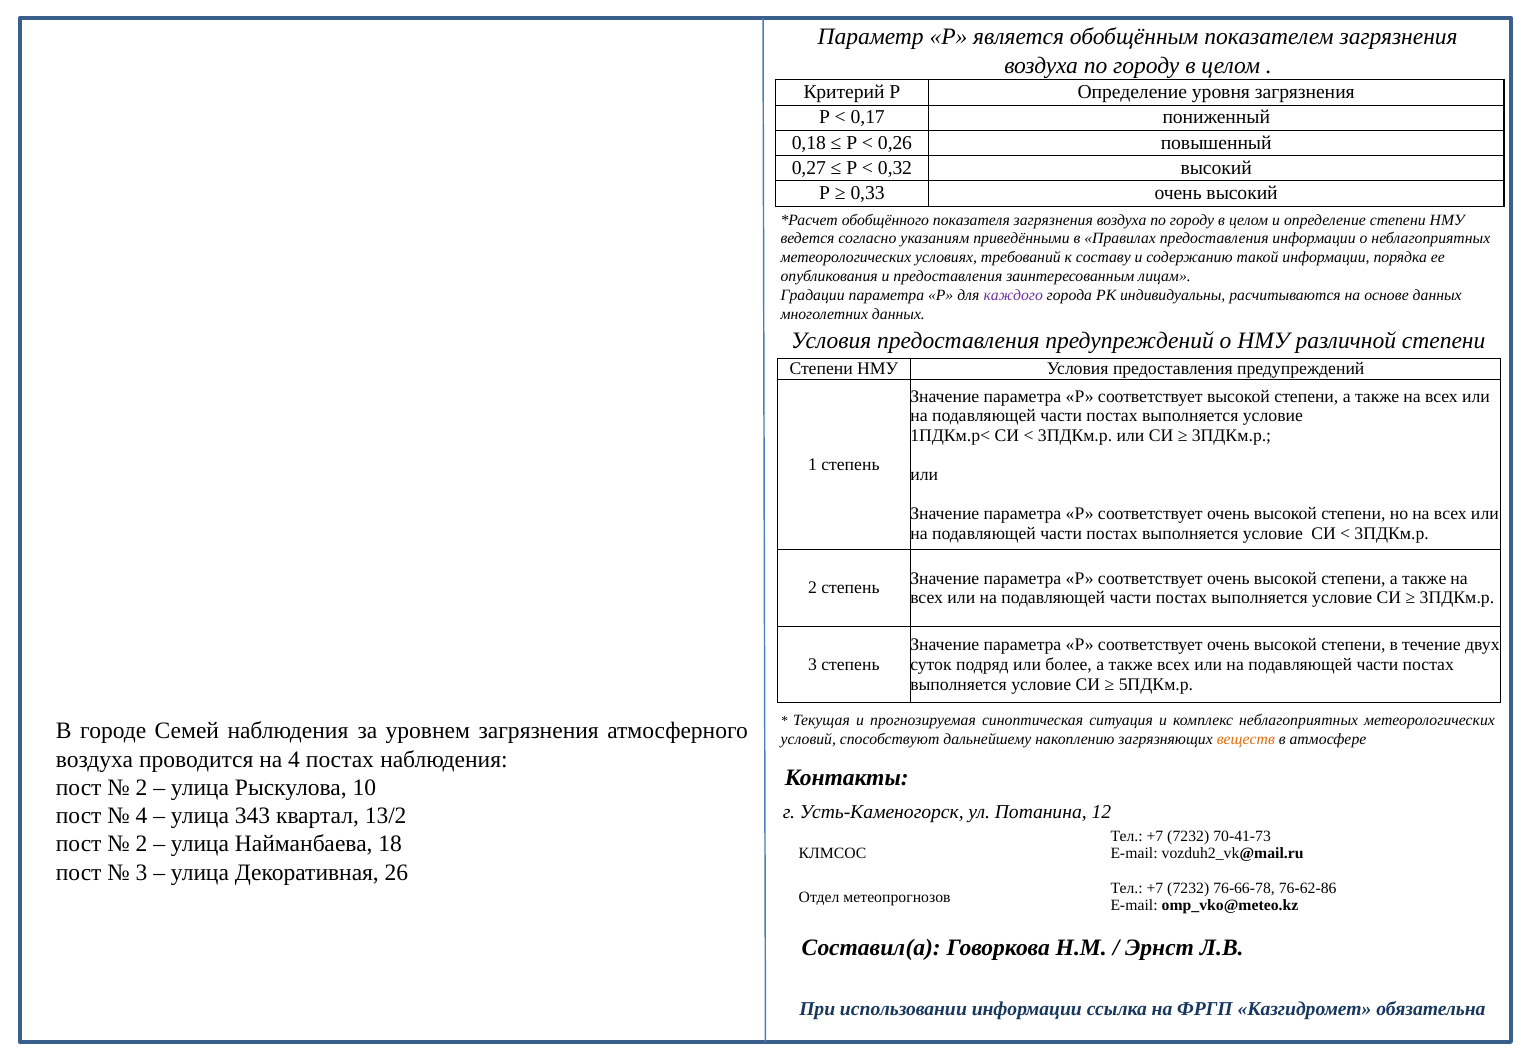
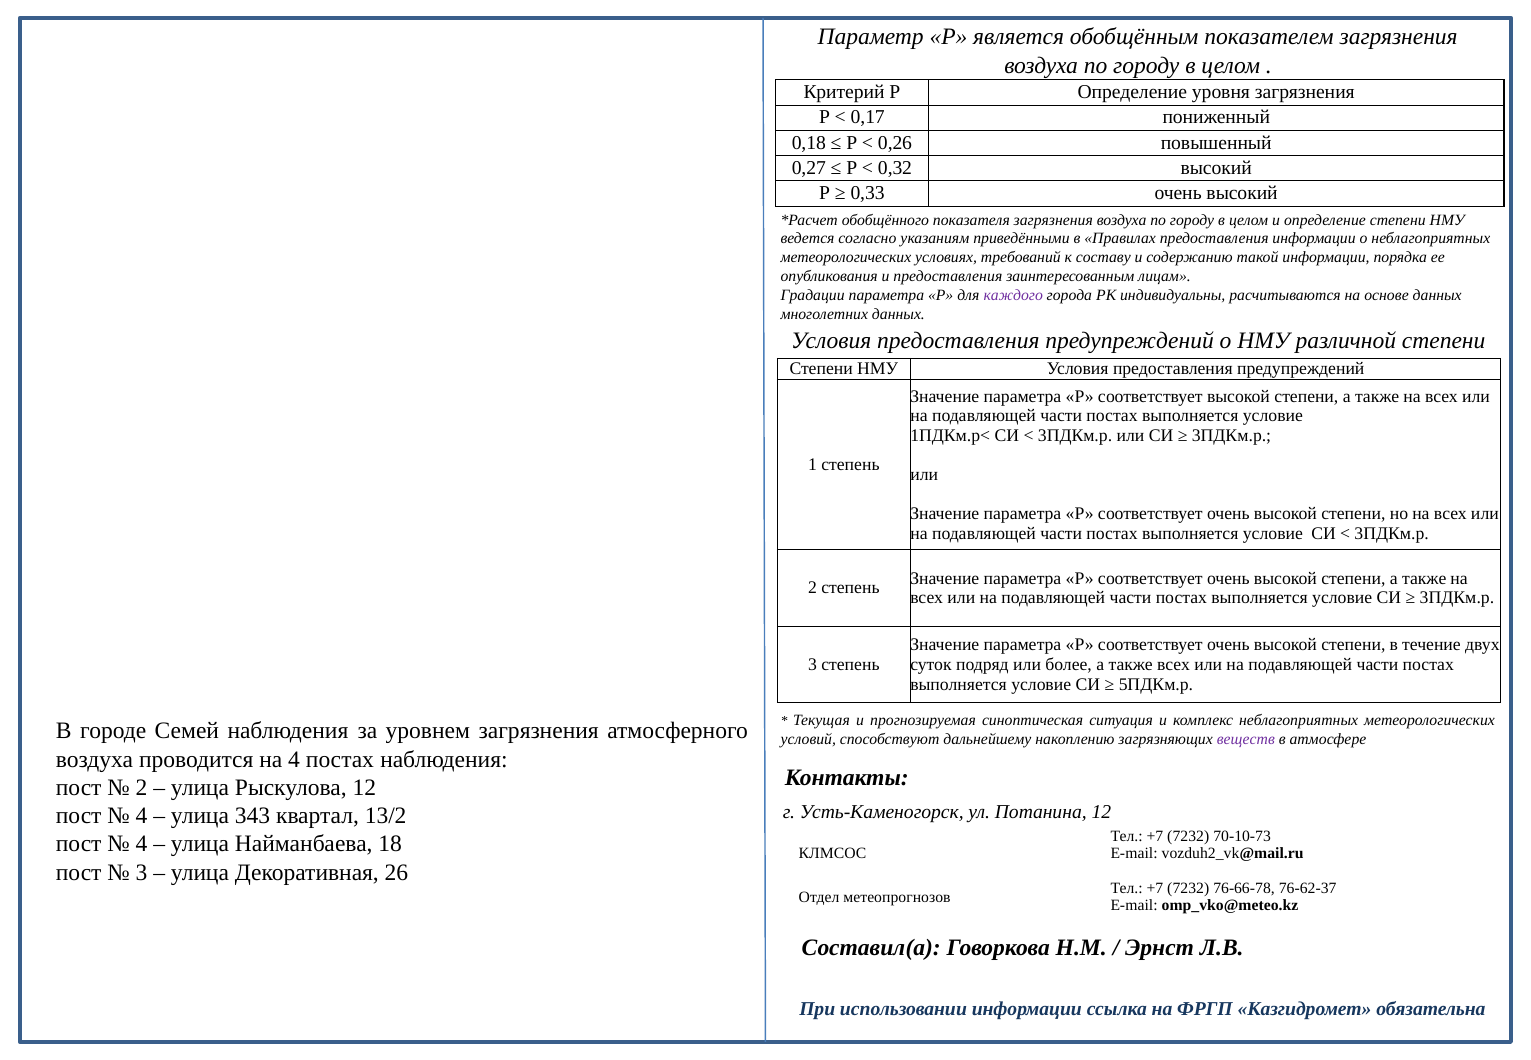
веществ colour: orange -> purple (1246, 739)
Рыскулова 10: 10 -> 12 (364, 787)
70-41-73: 70-41-73 -> 70-10-73 (1242, 836)
2: 2 -> 4 (142, 844)
76-62-86: 76-62-86 -> 76-62-37 (1308, 888)
